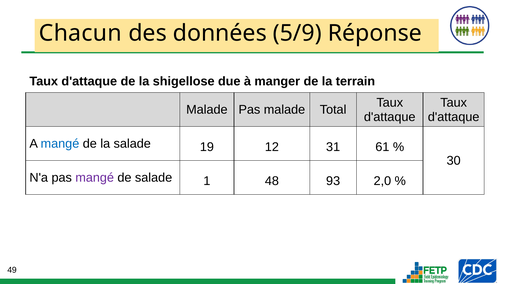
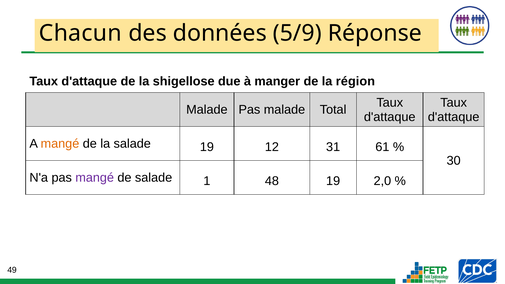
terrain: terrain -> région (355, 81)
mangé colour: blue -> orange (60, 144)
48 93: 93 -> 19 (333, 181)
